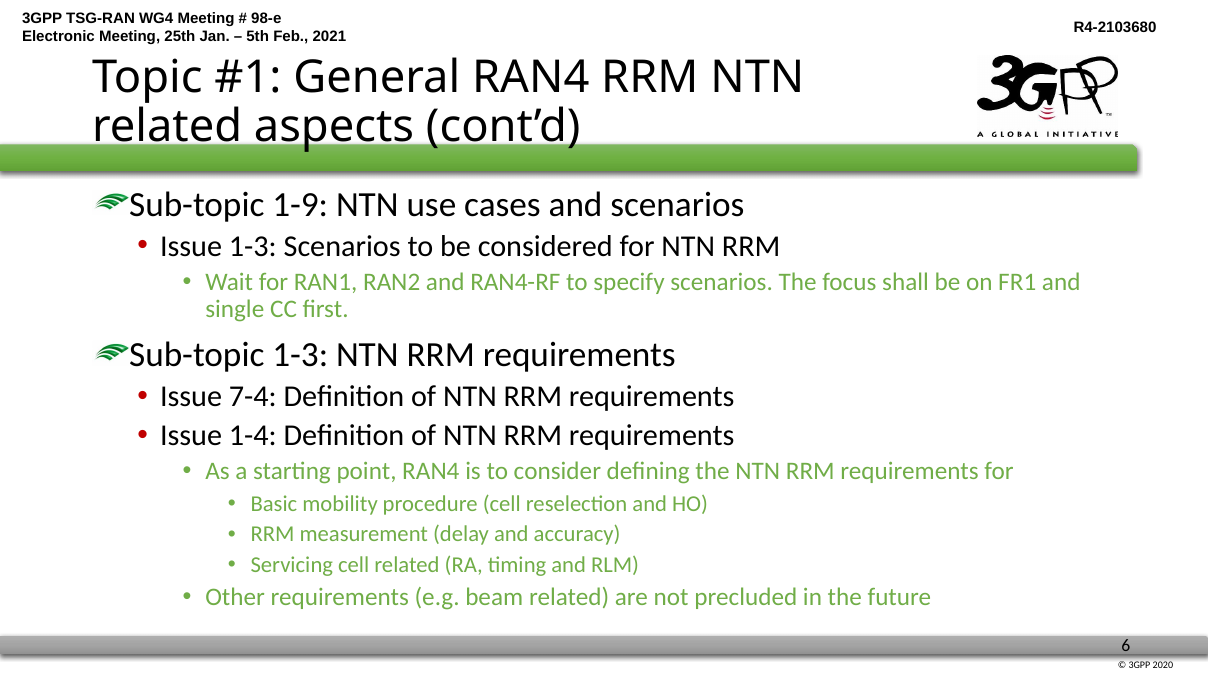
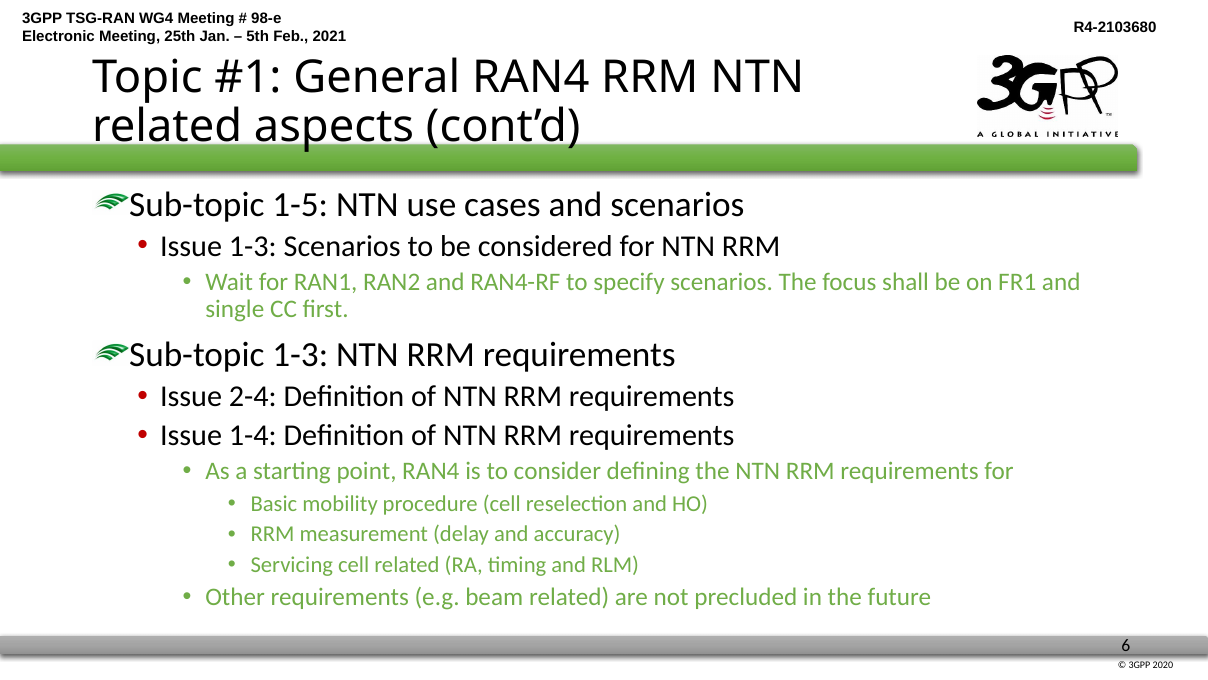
1-9: 1-9 -> 1-5 (300, 204)
7-4: 7-4 -> 2-4 (253, 396)
